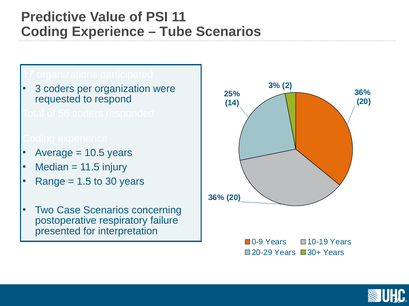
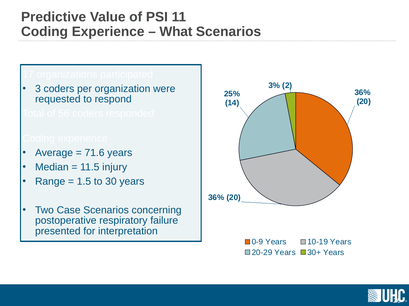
Tube: Tube -> What (176, 32)
10.5: 10.5 -> 71.6 (95, 153)
